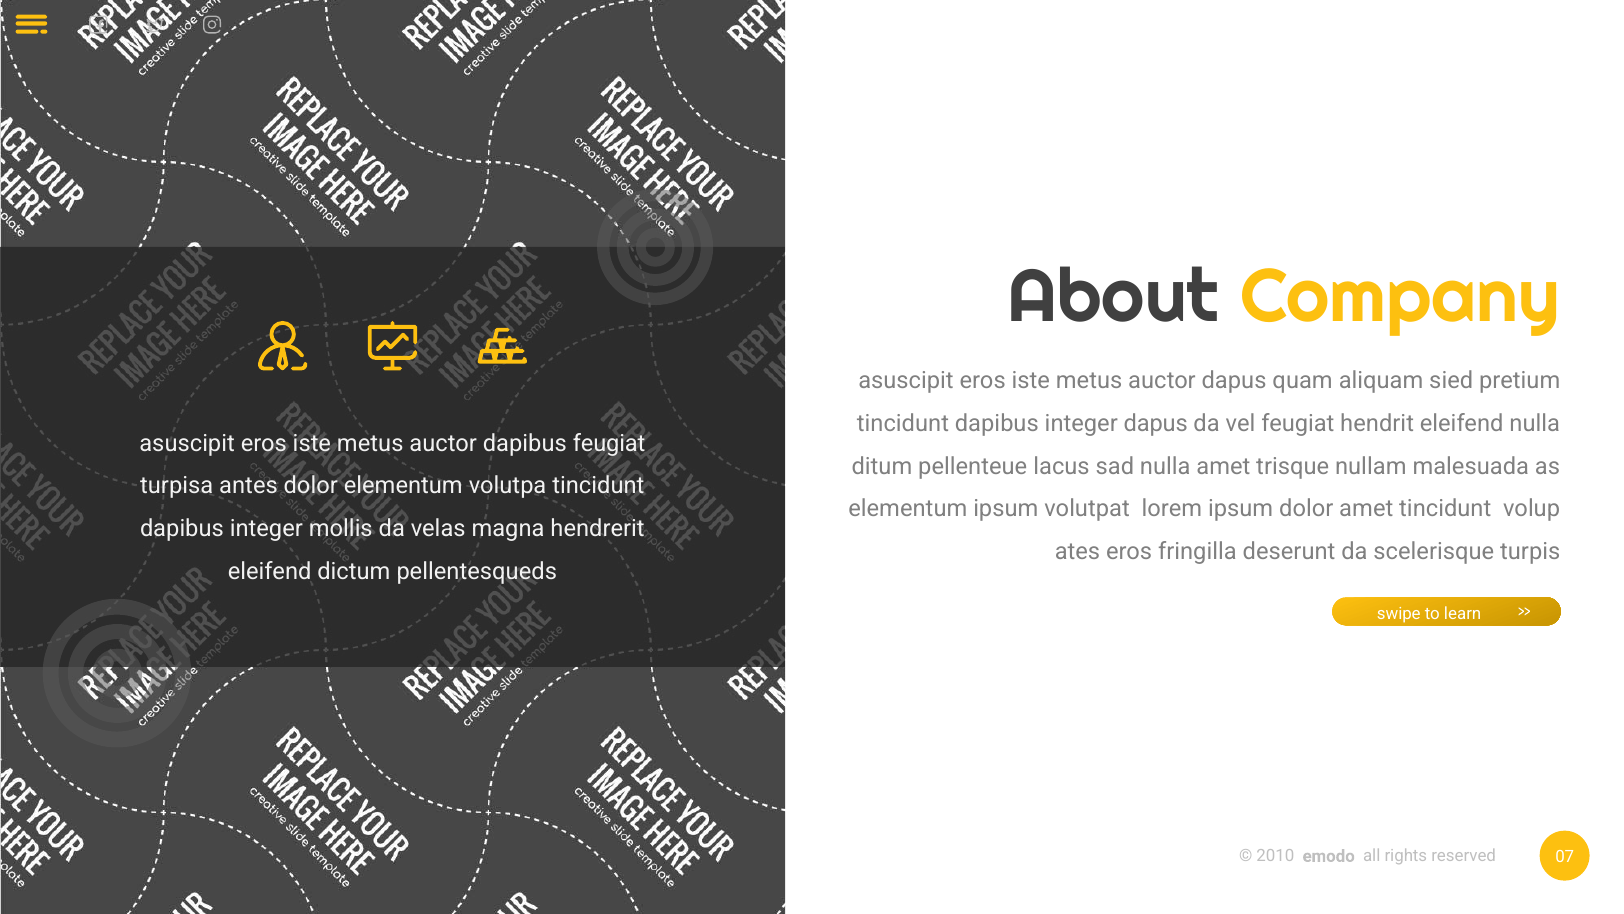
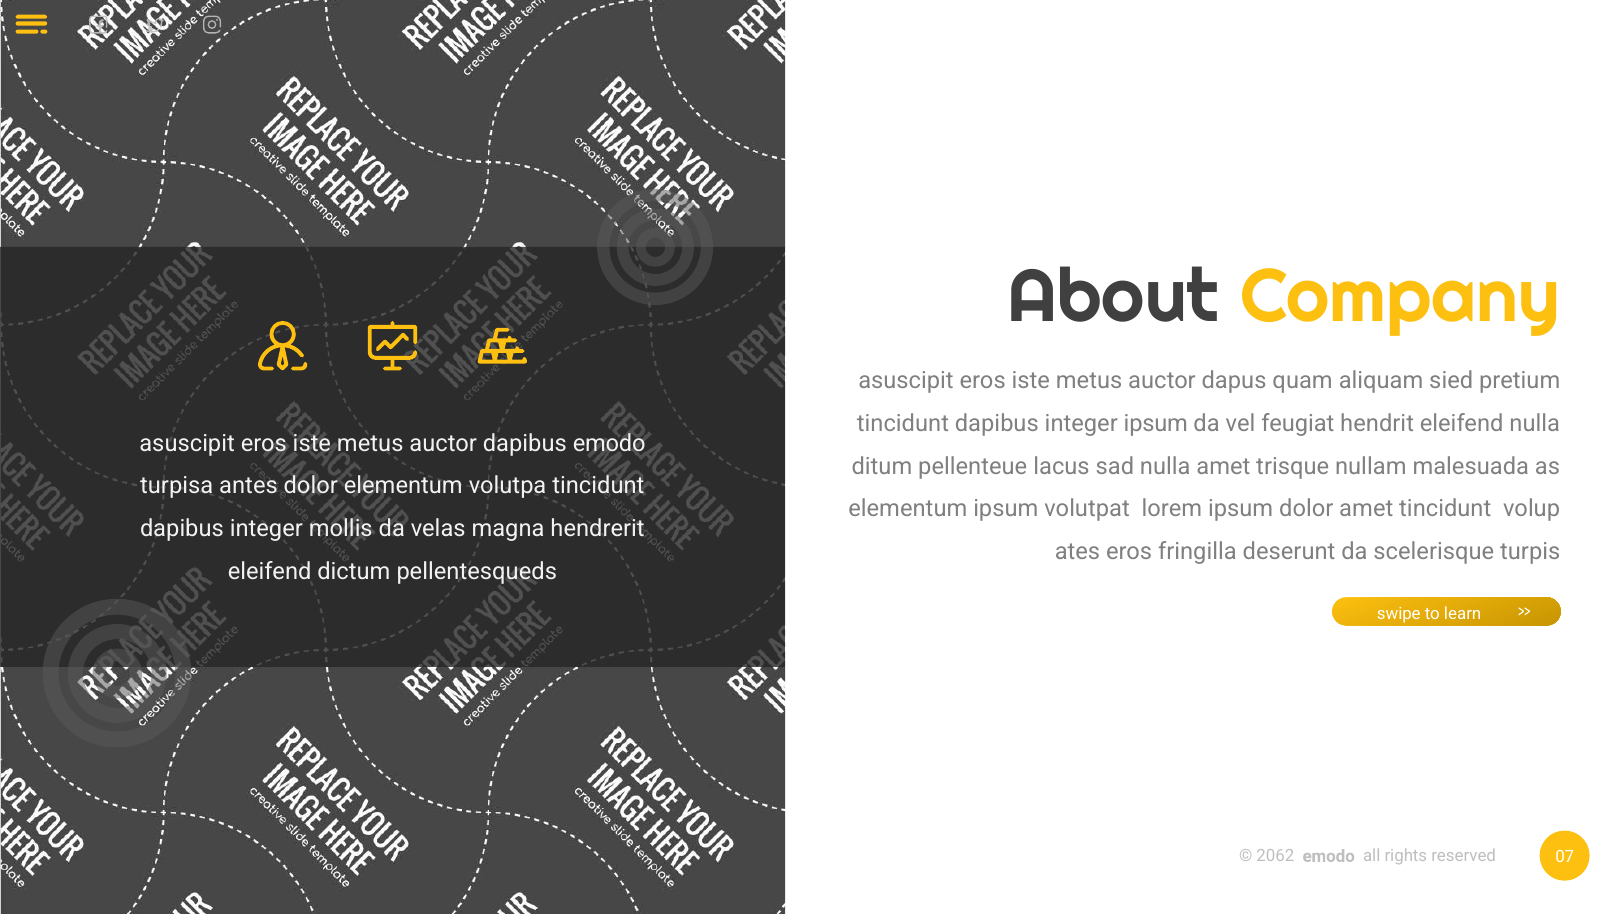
integer dapus: dapus -> ipsum (1156, 424)
dapibus feugiat: feugiat -> emodo (609, 443)
2010: 2010 -> 2062 (1275, 856)
